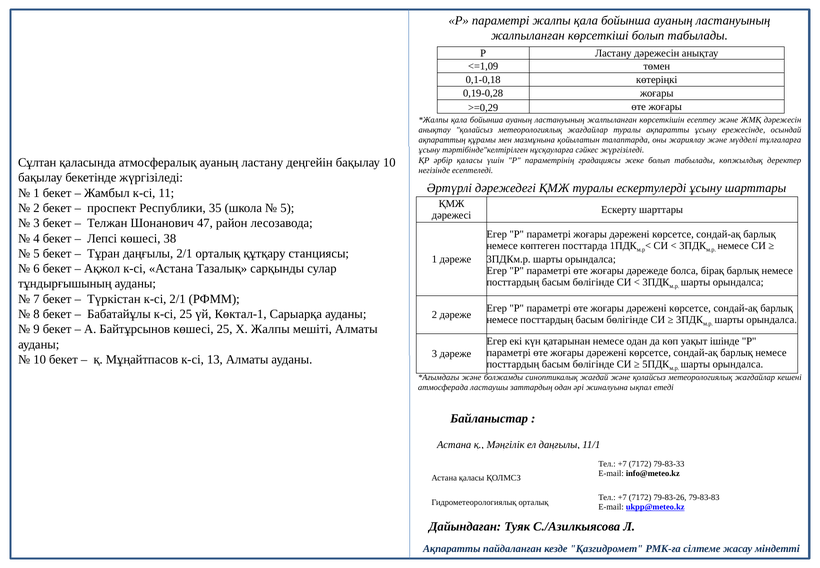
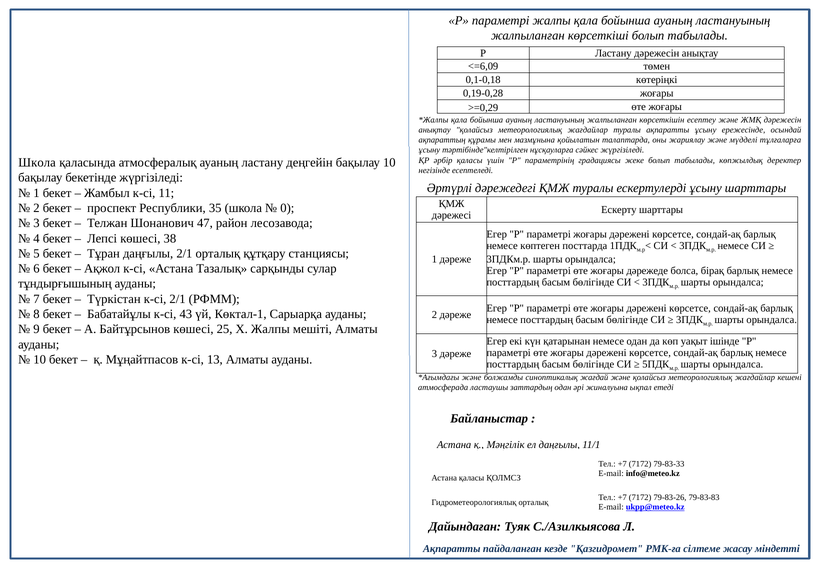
<=1,09: <=1,09 -> <=6,09 (483, 66)
Сұлтан: Сұлтан -> Школа (37, 163)
5: 5 -> 0 (287, 208)
к-сі 25: 25 -> 43 (186, 314)
